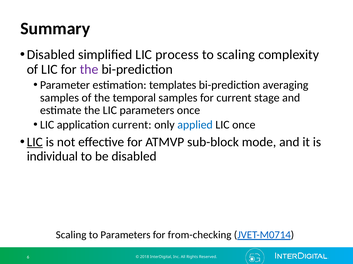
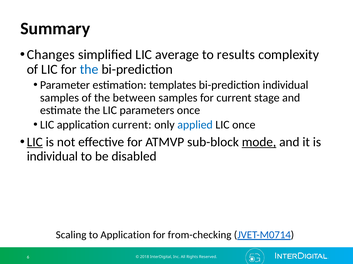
Disabled: Disabled -> Changes (51, 55)
process: process -> average (177, 55)
to scaling: scaling -> results (236, 55)
the colour: purple -> blue (89, 70)
bi-prediction averaging: averaging -> individual (285, 85)
temporal: temporal -> between (134, 98)
mode underline: none -> present (259, 142)
to Parameters: Parameters -> Application (125, 236)
